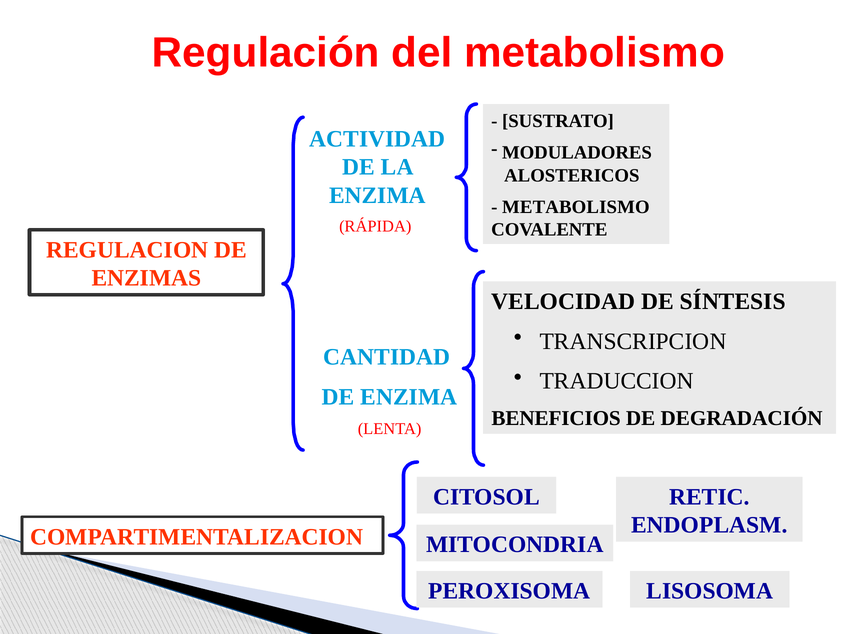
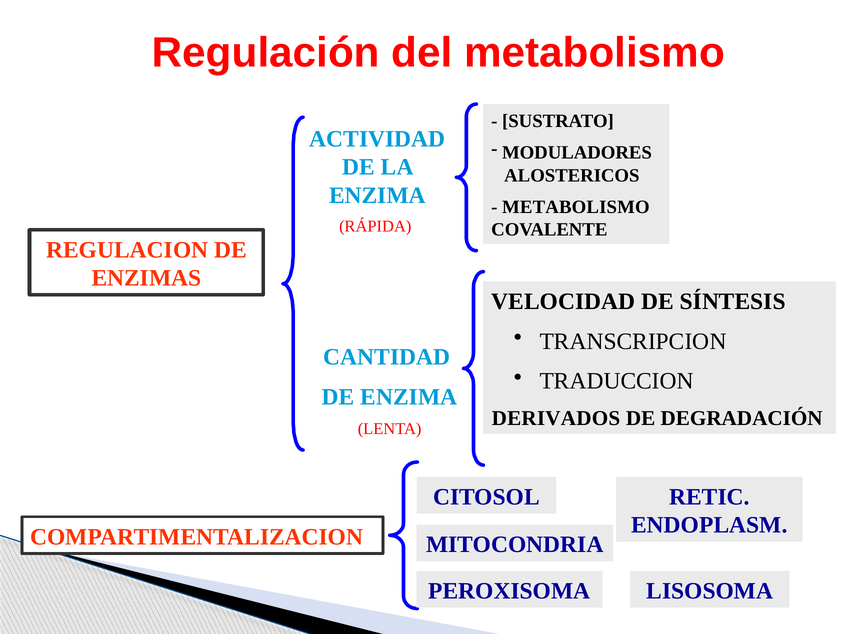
BENEFICIOS: BENEFICIOS -> DERIVADOS (556, 419)
